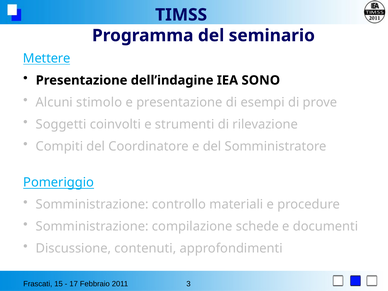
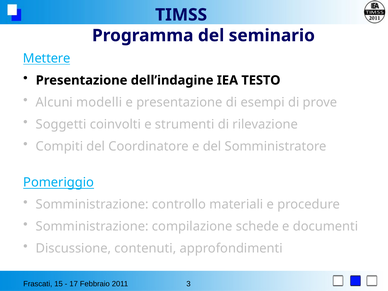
SONO: SONO -> TESTO (261, 80)
stimolo: stimolo -> modelli (99, 102)
